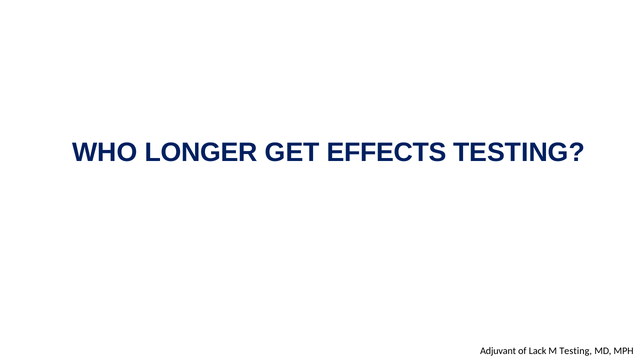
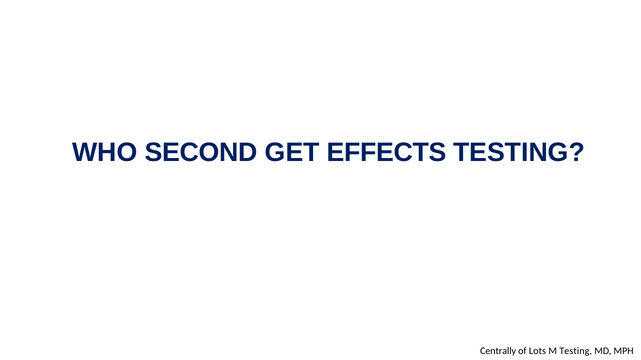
LONGER: LONGER -> SECOND (201, 152)
Adjuvant: Adjuvant -> Centrally (498, 351)
Lack: Lack -> Lots (537, 351)
